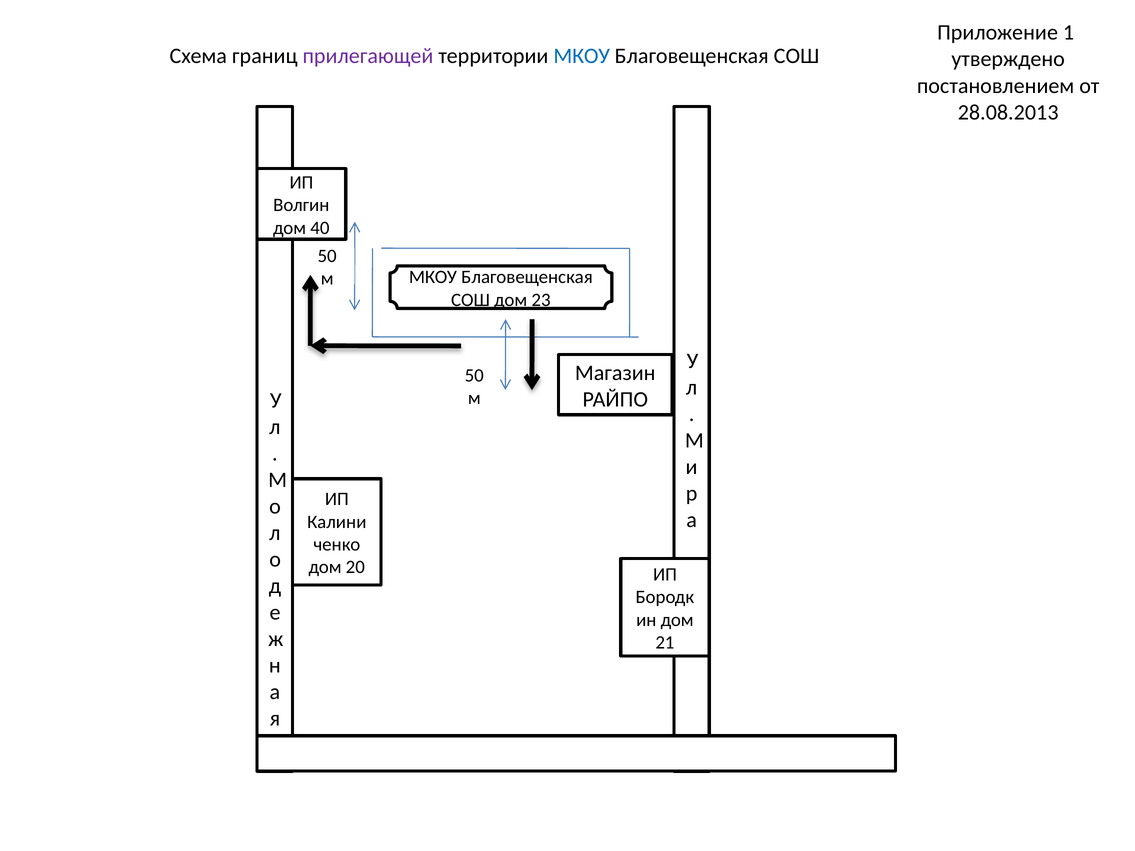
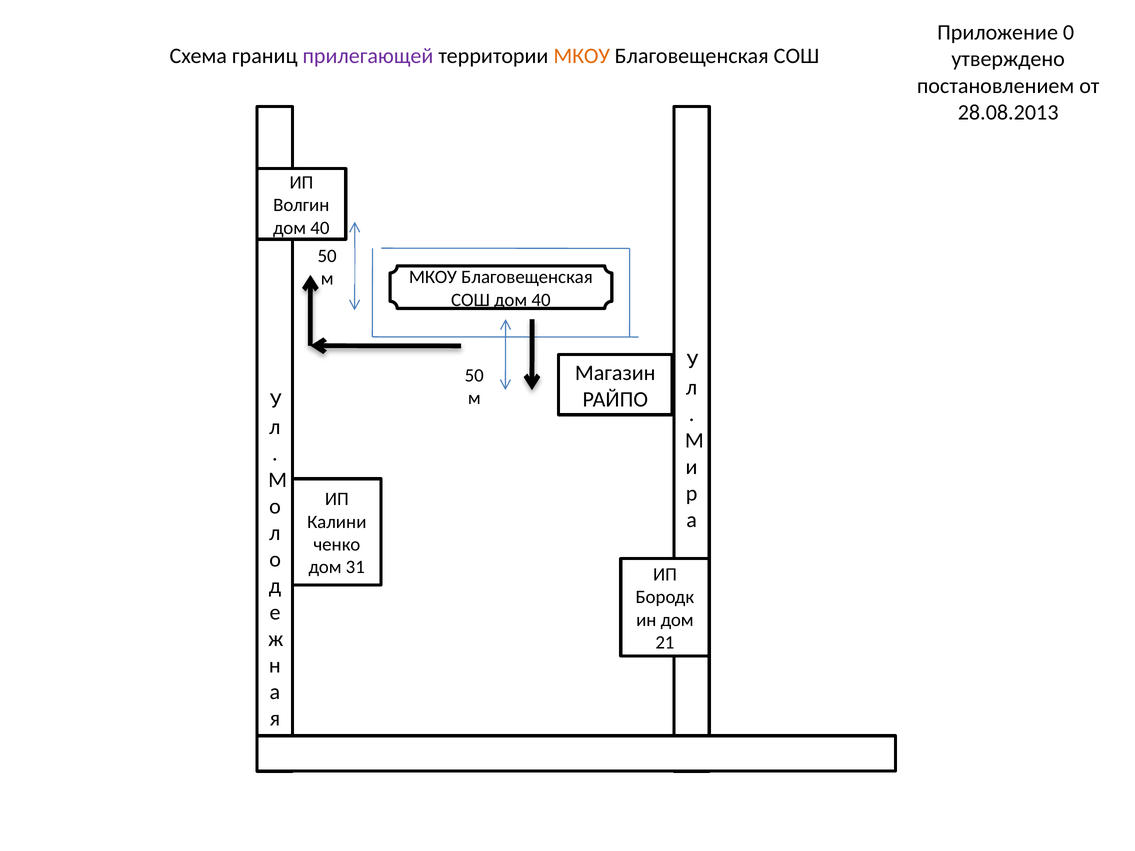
1: 1 -> 0 (1068, 33)
МКОУ colour: blue -> orange (582, 56)
СОШ дом 23: 23 -> 40 (541, 300)
20: 20 -> 31 (355, 567)
